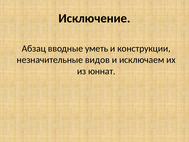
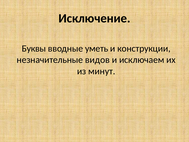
Абзац: Абзац -> Буквы (34, 48)
юннат: юннат -> минут (102, 71)
